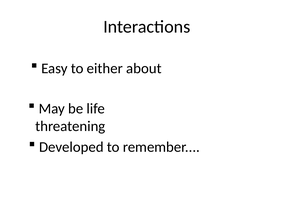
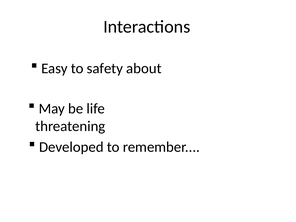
either: either -> safety (105, 68)
